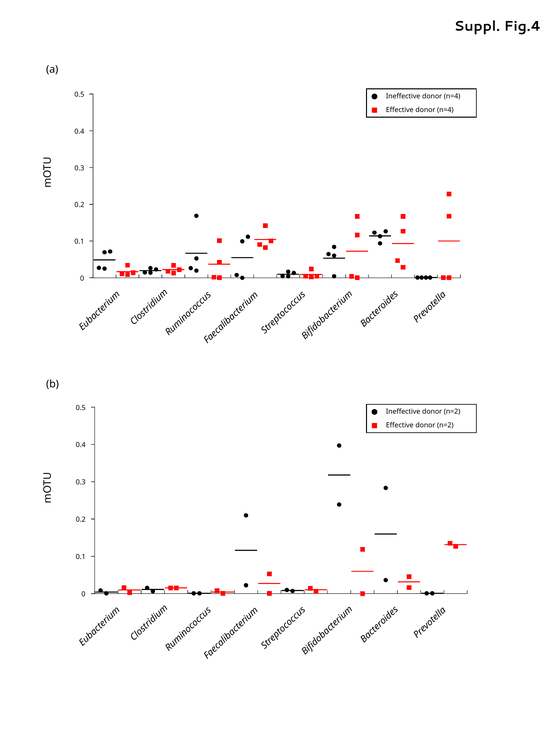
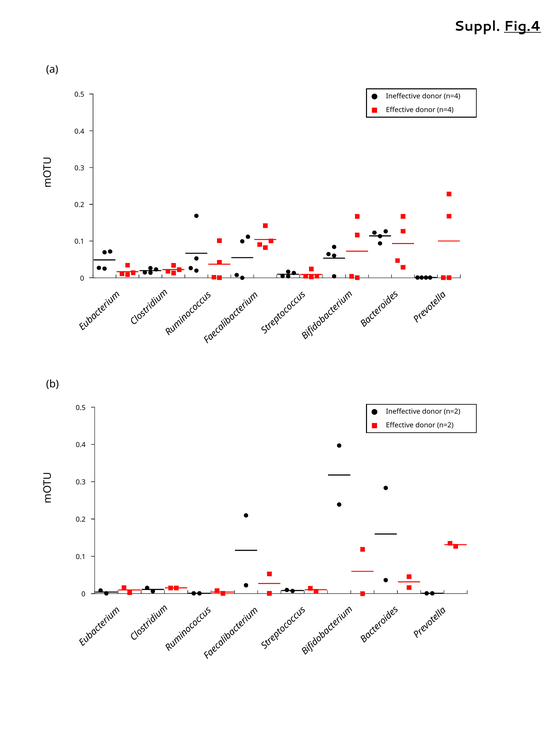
Fig.4 underline: none -> present (523, 26)
